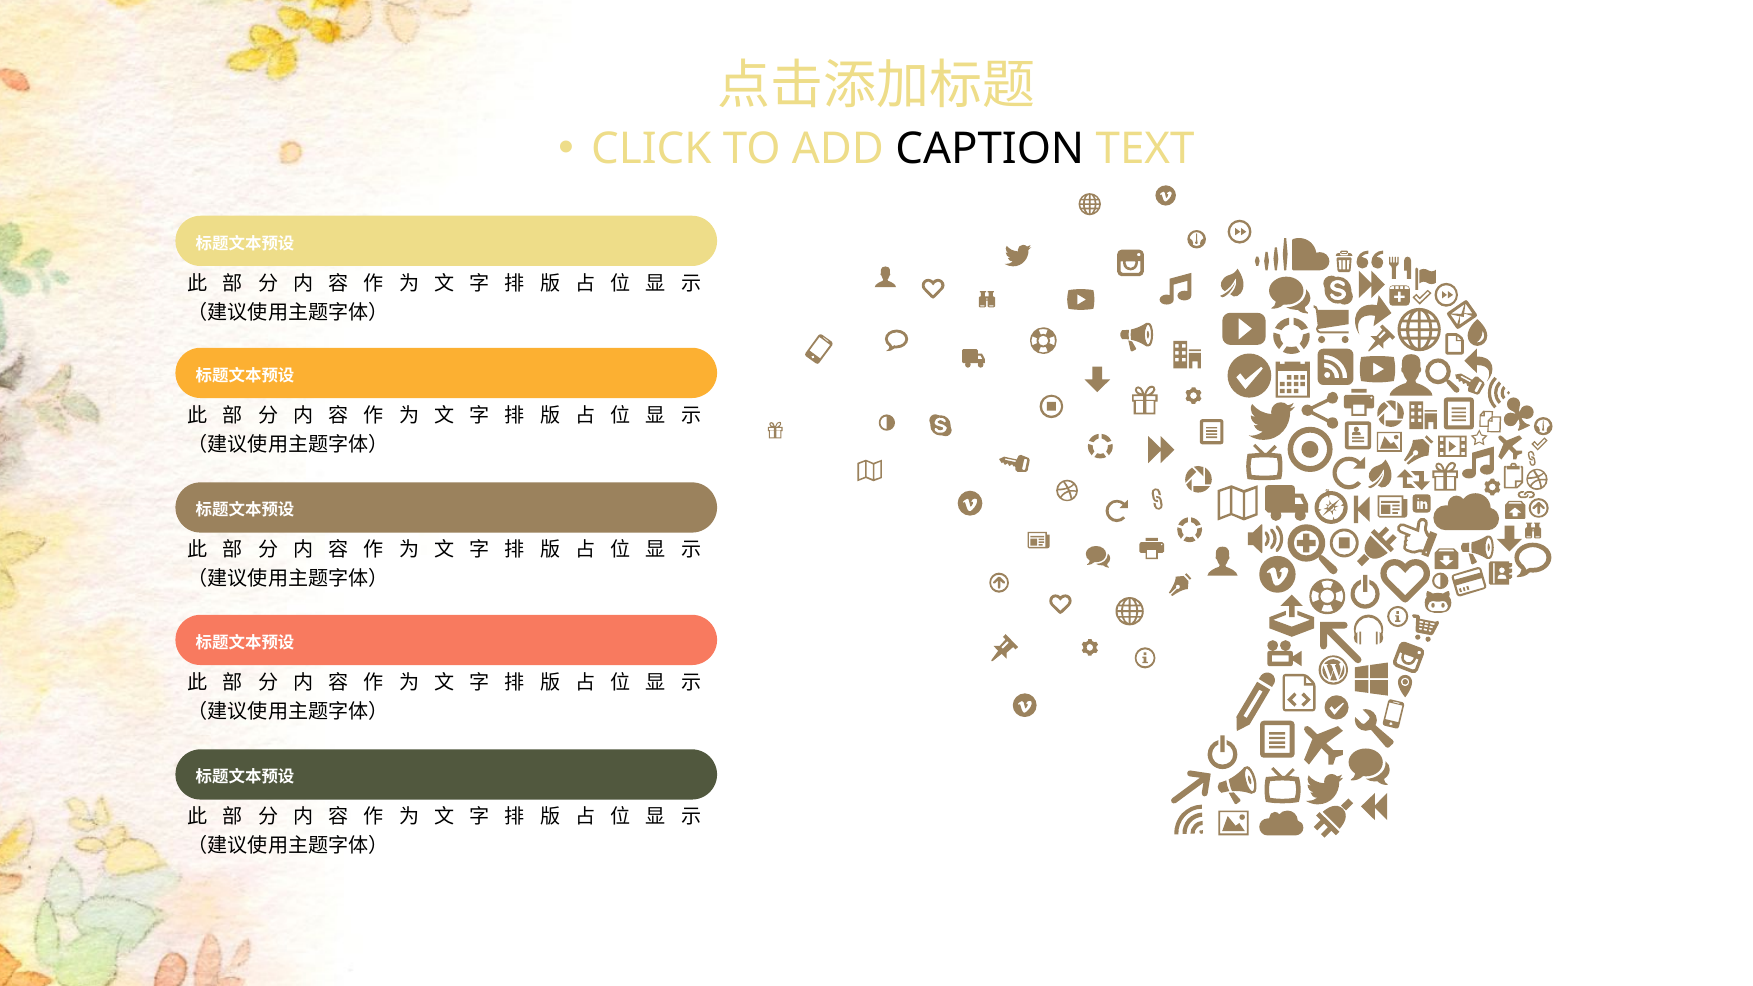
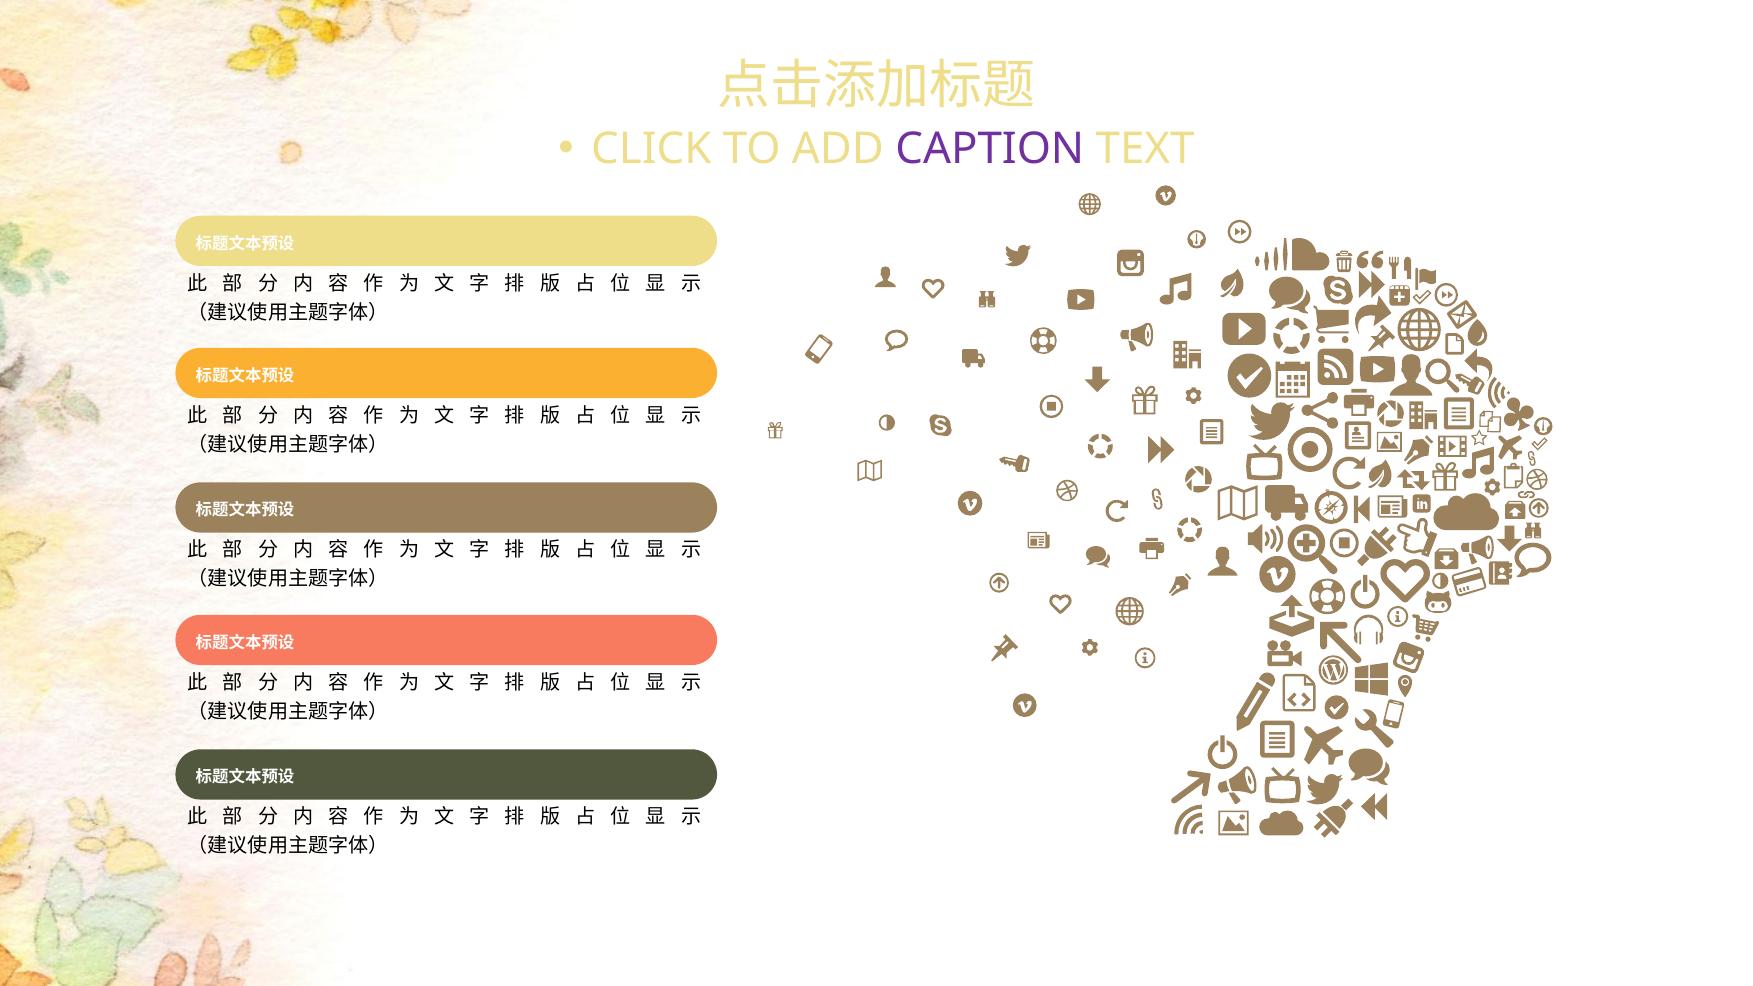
CAPTION colour: black -> purple (990, 149)
